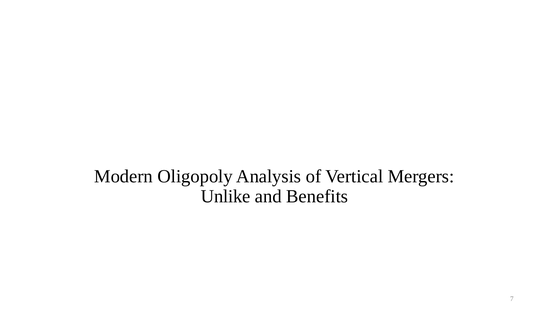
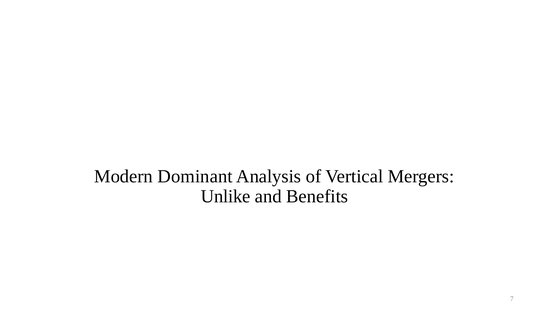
Oligopoly: Oligopoly -> Dominant (195, 176)
